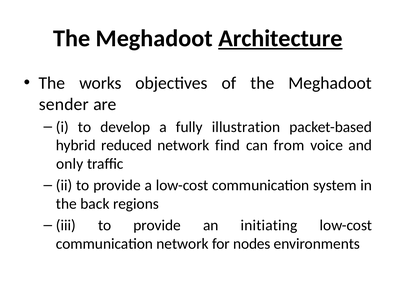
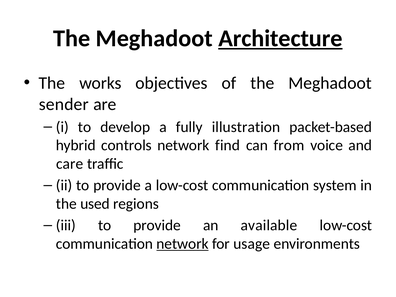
reduced: reduced -> controls (126, 145)
only: only -> care (70, 164)
back: back -> used (95, 204)
initiating: initiating -> available (269, 225)
network underline: none -> present (182, 244)
nodes: nodes -> usage (252, 244)
